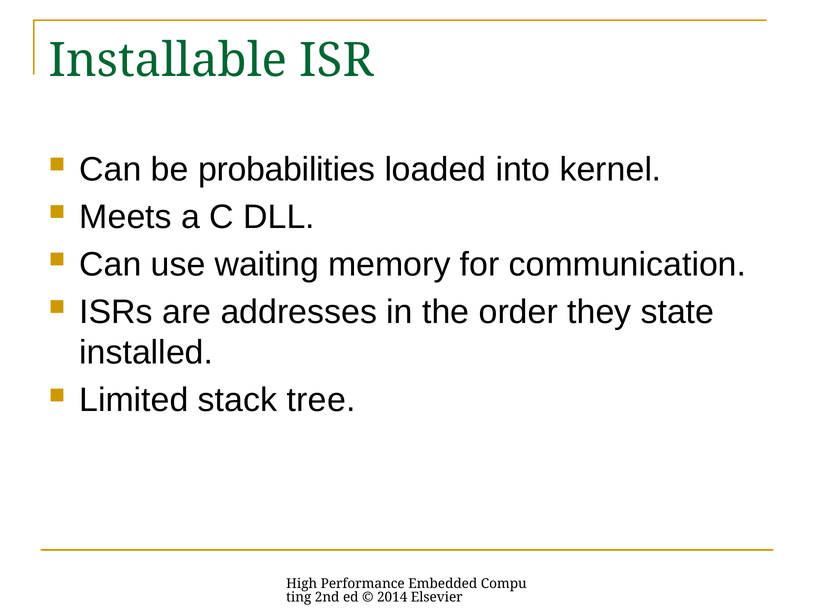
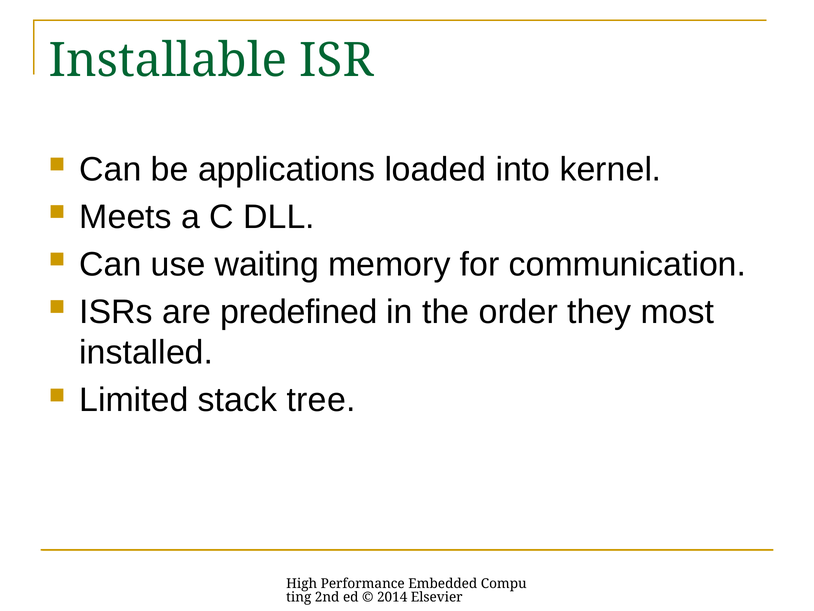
probabilities: probabilities -> applications (287, 169)
addresses: addresses -> predefined (299, 312)
state: state -> most (677, 312)
